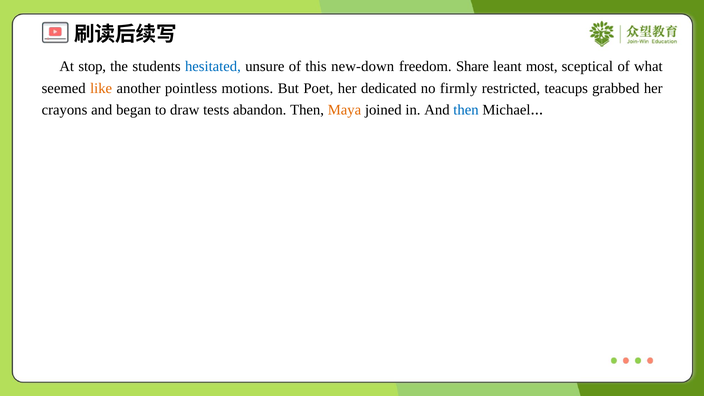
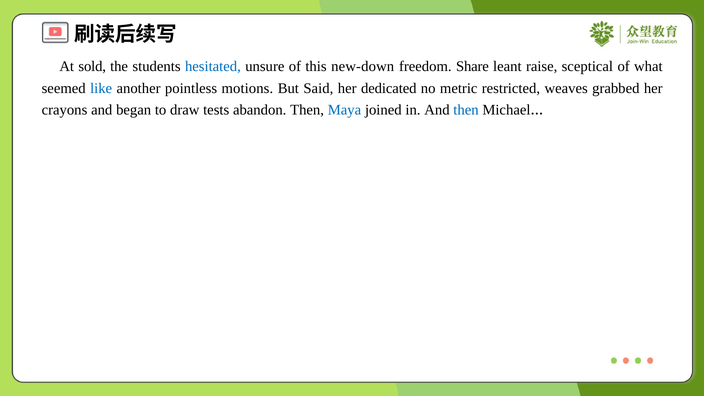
stop: stop -> sold (92, 66)
most: most -> raise (542, 66)
like colour: orange -> blue (101, 88)
Poet: Poet -> Said (318, 88)
firmly: firmly -> metric (459, 88)
teacups: teacups -> weaves (566, 88)
Maya colour: orange -> blue (344, 110)
